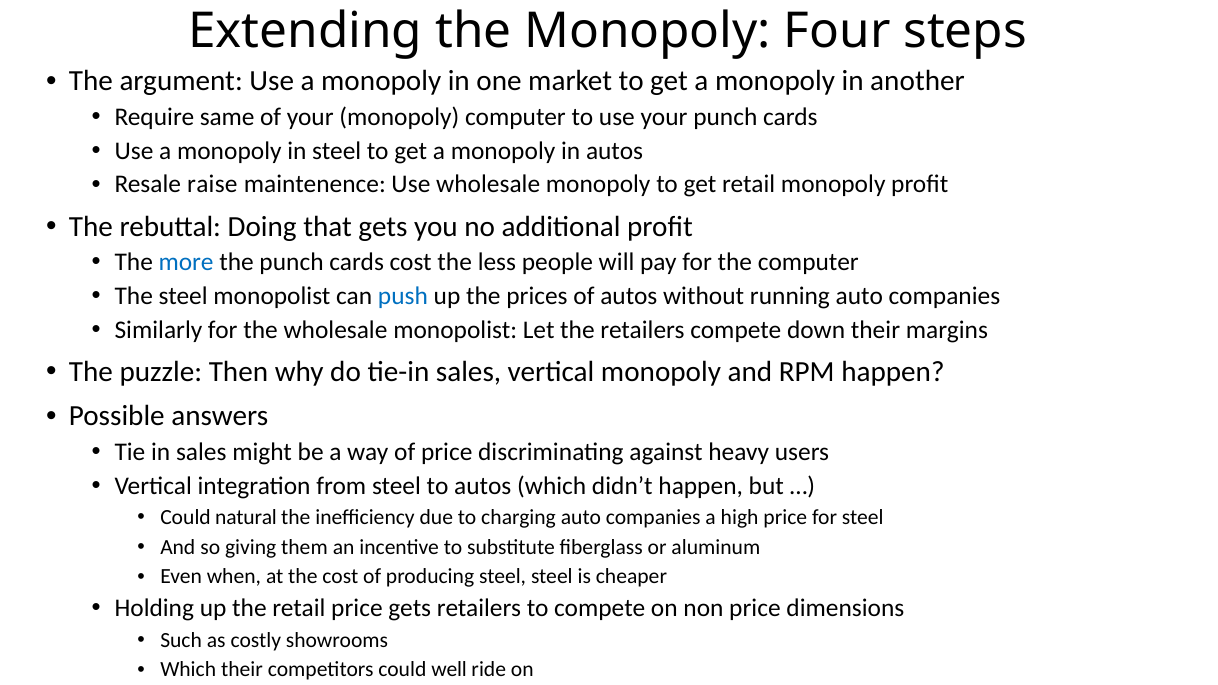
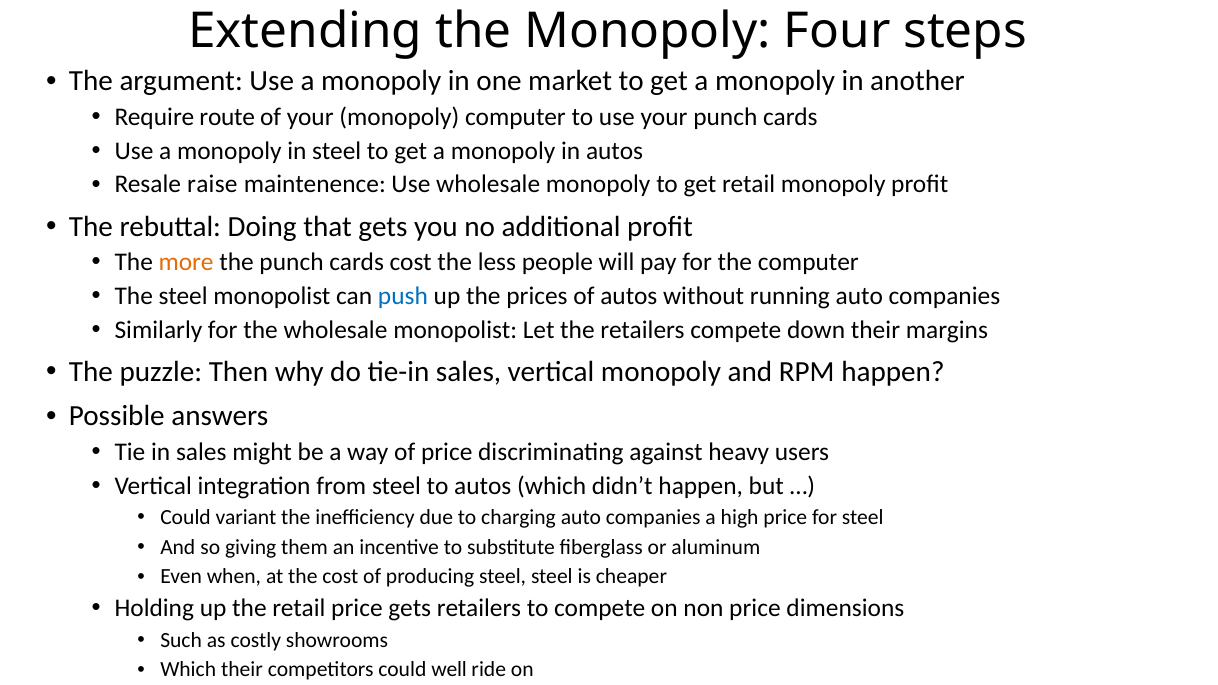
same: same -> route (227, 117)
more colour: blue -> orange (186, 263)
natural: natural -> variant (246, 518)
